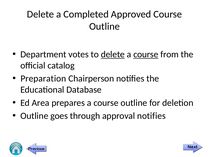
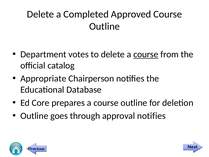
delete underline: present -> none (113, 54)
Preparation: Preparation -> Appropriate (43, 78)
Area: Area -> Core (41, 103)
